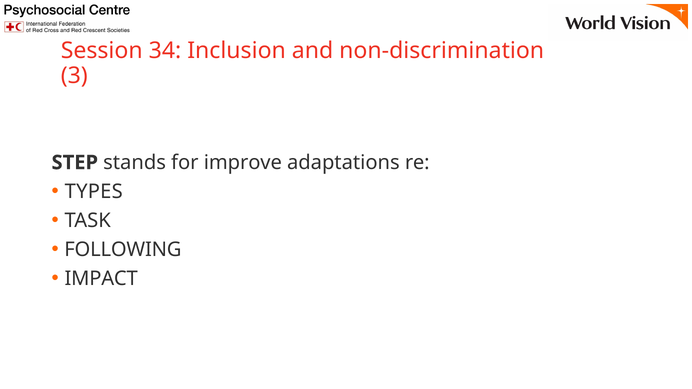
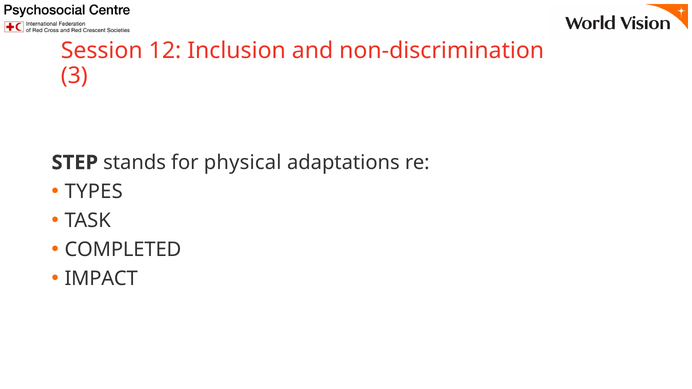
34: 34 -> 12 (165, 51)
improve: improve -> physical (243, 163)
FOLLOWING: FOLLOWING -> COMPLETED (123, 250)
